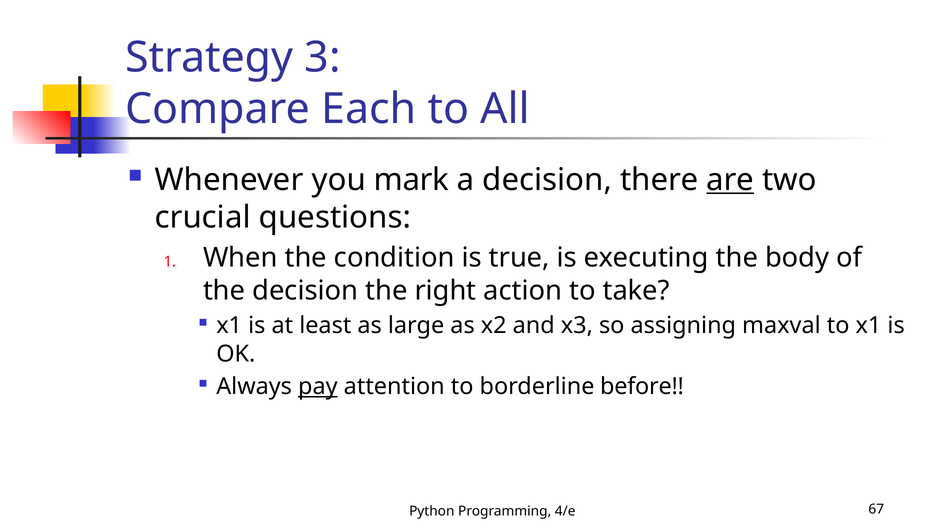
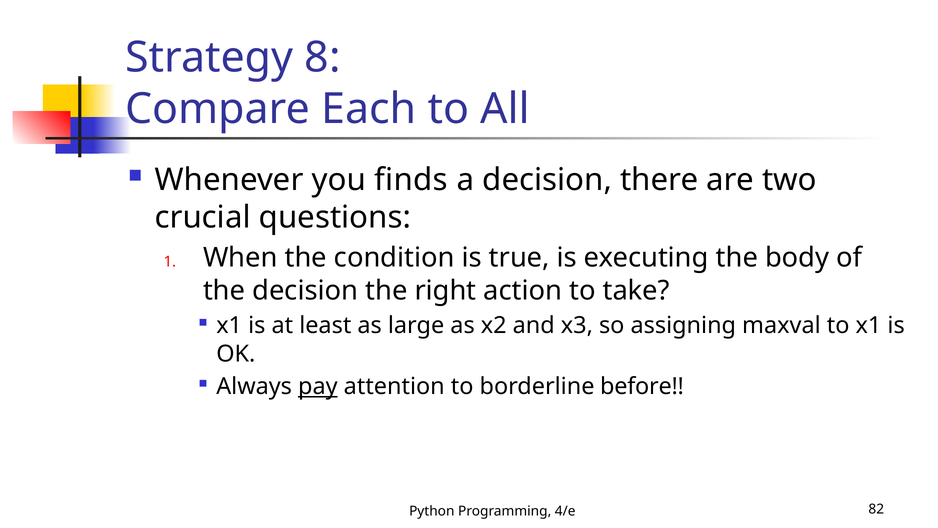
3: 3 -> 8 (322, 58)
mark: mark -> finds (411, 180)
are underline: present -> none (730, 180)
67: 67 -> 82 (876, 509)
